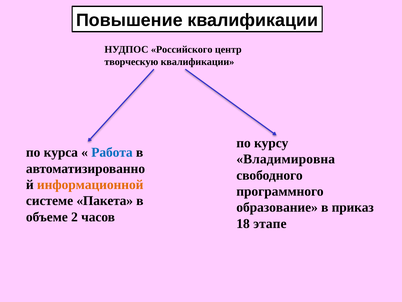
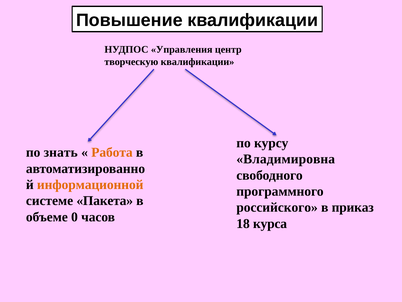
Российского: Российского -> Управления (182, 50)
курса: курса -> знать (61, 152)
Работа colour: blue -> orange (112, 152)
образование: образование -> российского (277, 207)
2: 2 -> 0 (74, 217)
этапе: этапе -> курса (270, 223)
